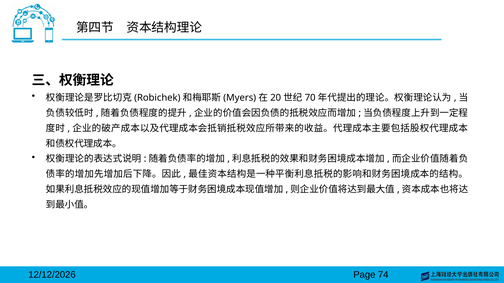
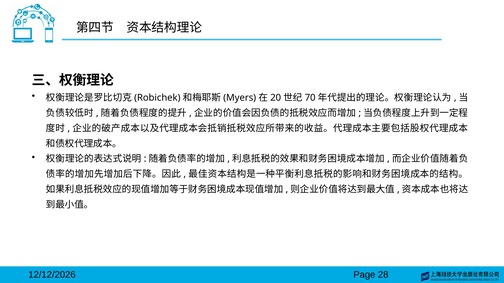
74: 74 -> 28 (383, 275)
